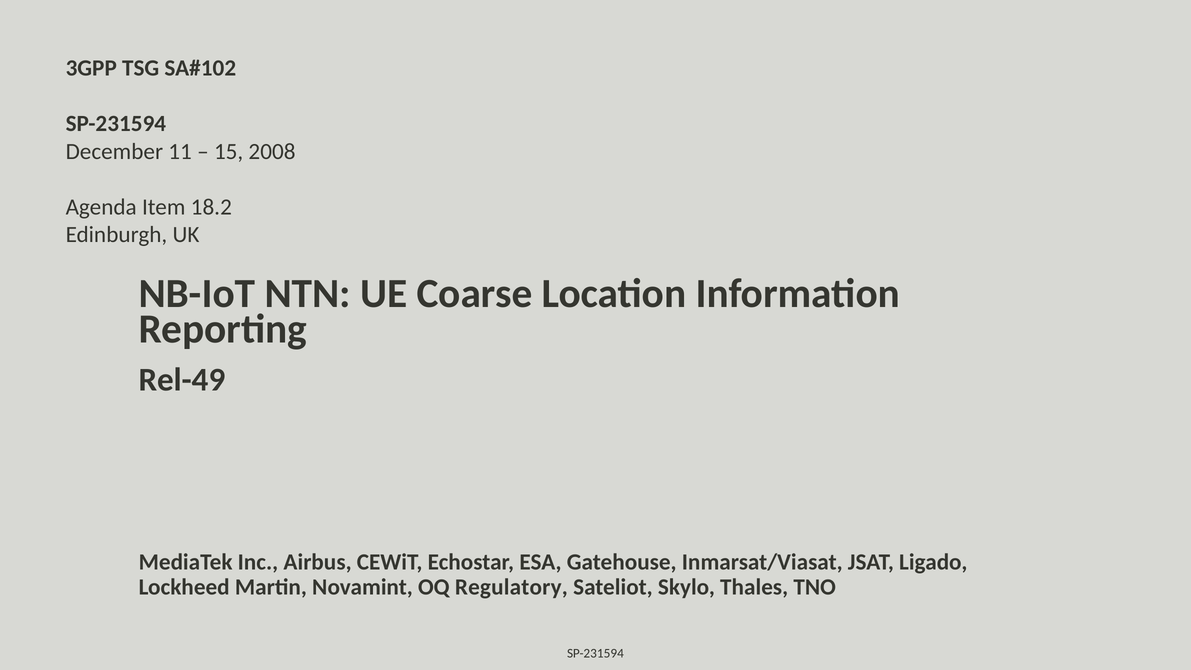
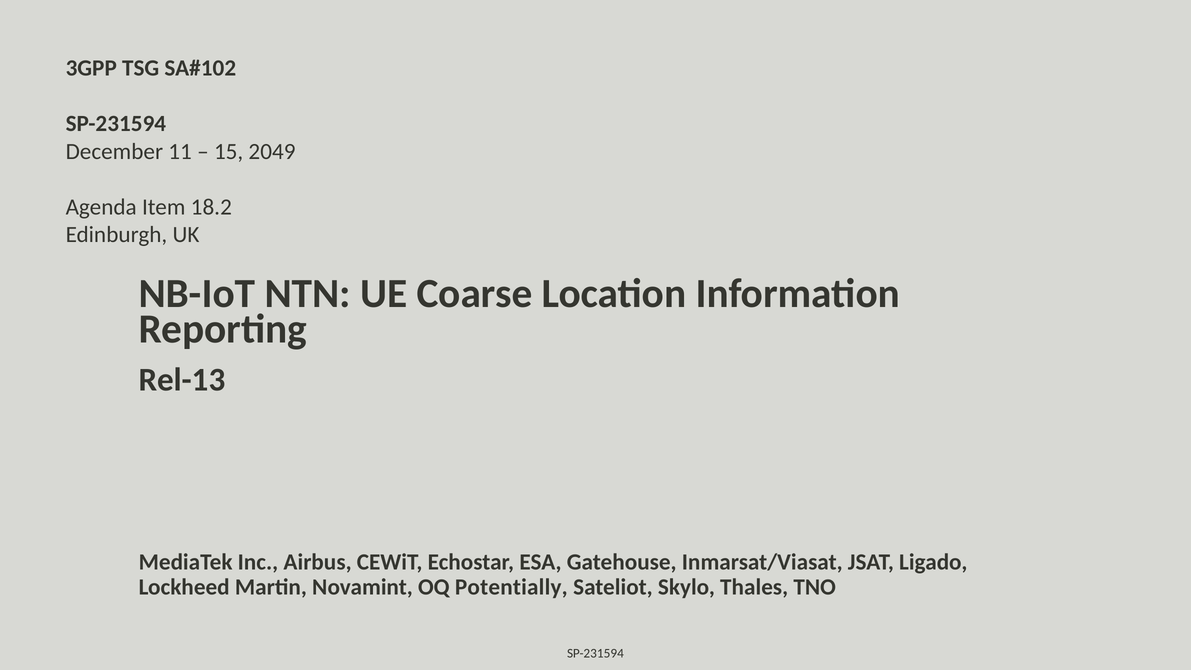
2008: 2008 -> 2049 (272, 151)
Rel-49: Rel-49 -> Rel-13 (182, 380)
Regulatory: Regulatory -> Potentially (511, 587)
